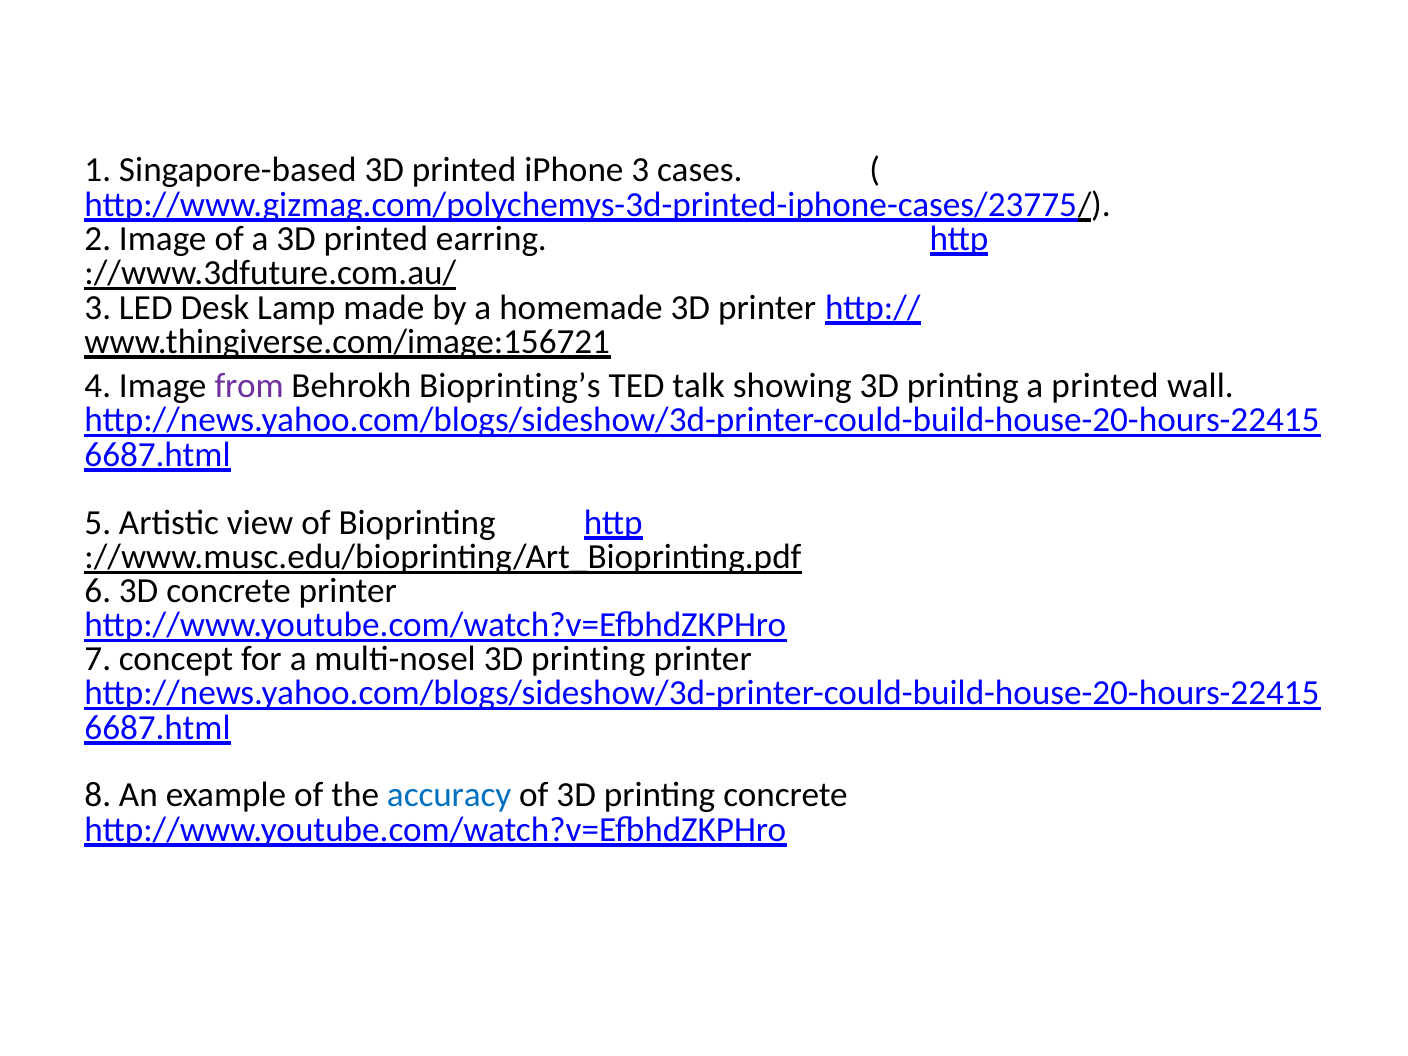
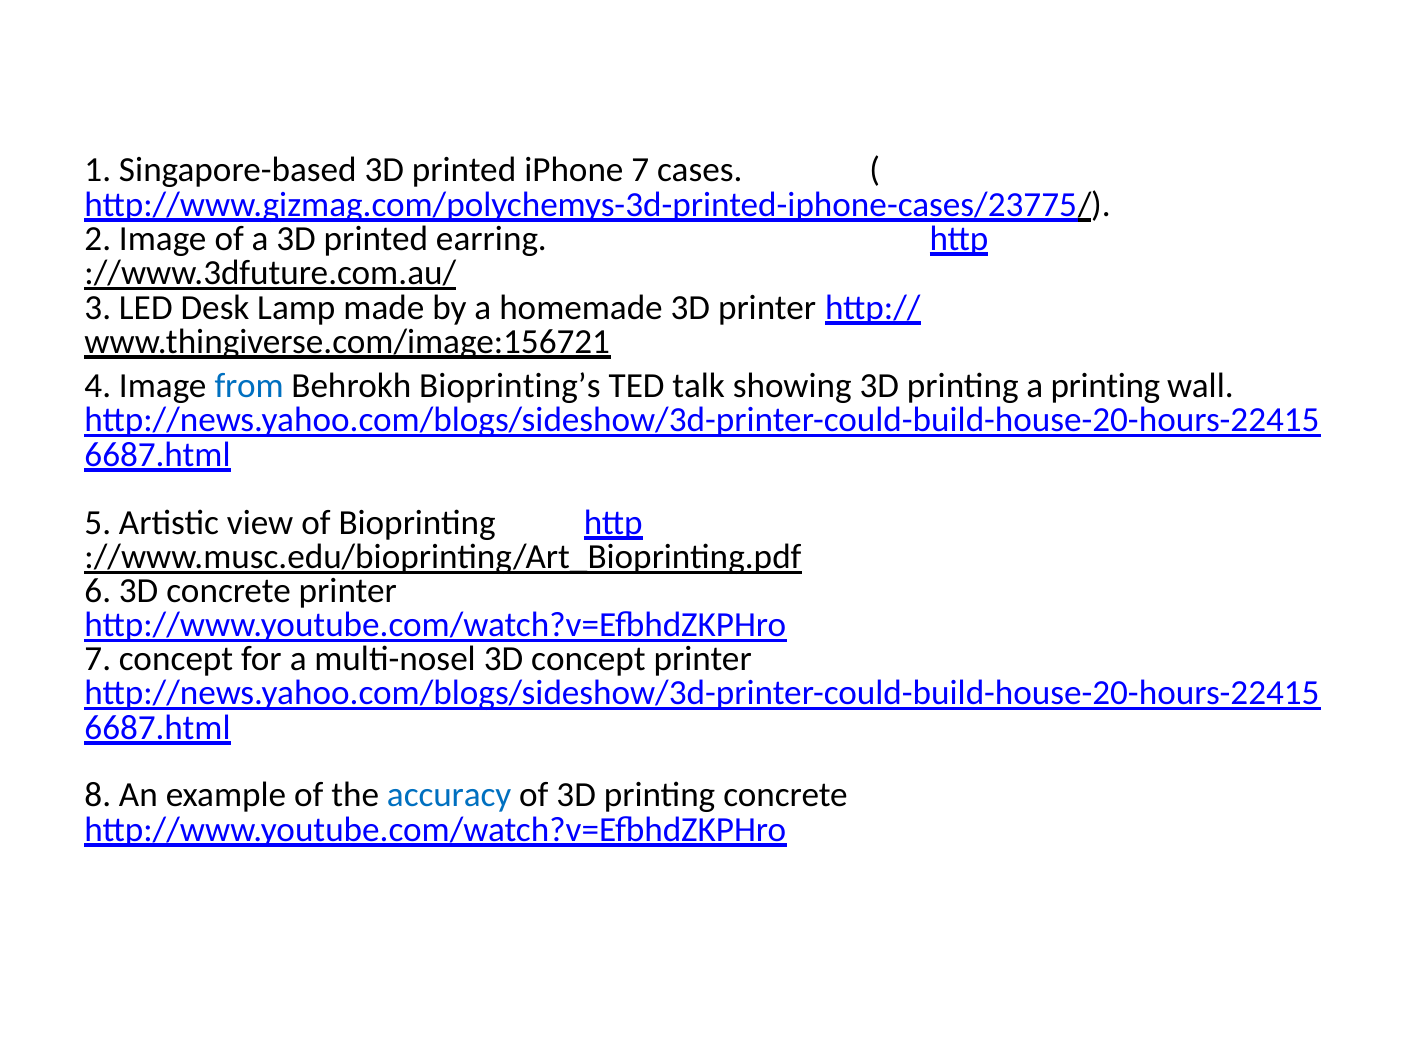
iPhone 3: 3 -> 7 (640, 170)
from colour: purple -> blue (249, 386)
a printed: printed -> printing (1105, 386)
multi-nosel 3D printing: printing -> concept (588, 659)
